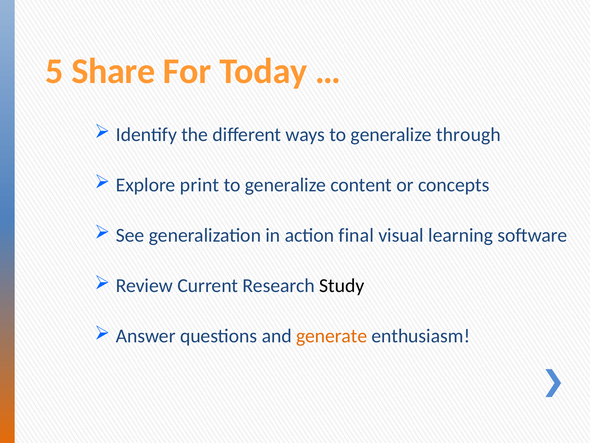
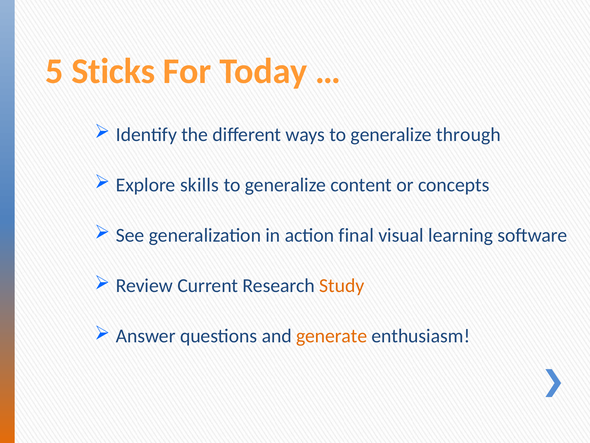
Share: Share -> Sticks (113, 71)
print: print -> skills (199, 185)
Study colour: black -> orange (342, 285)
